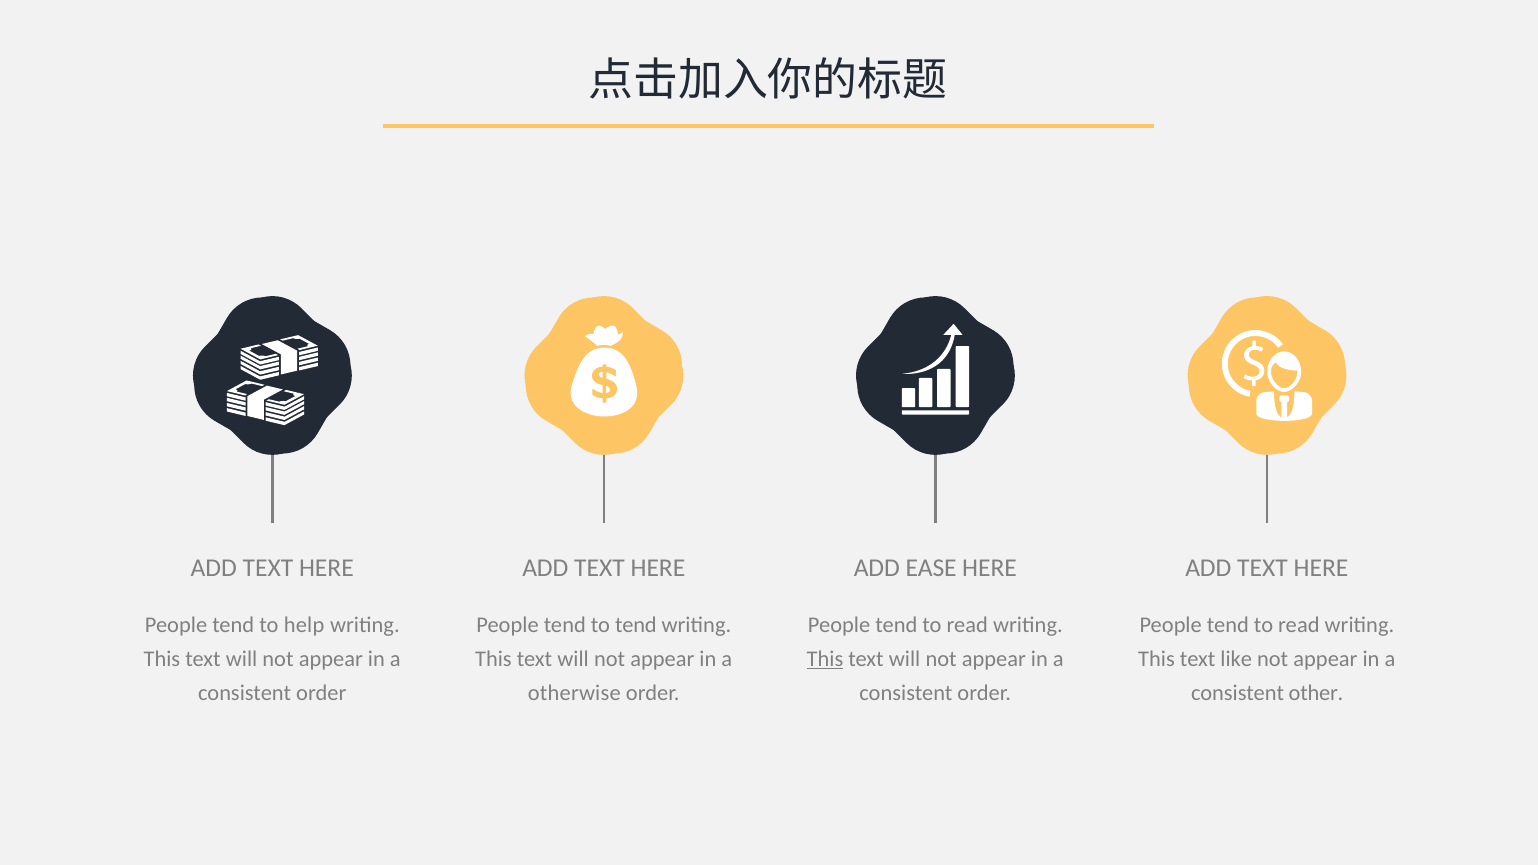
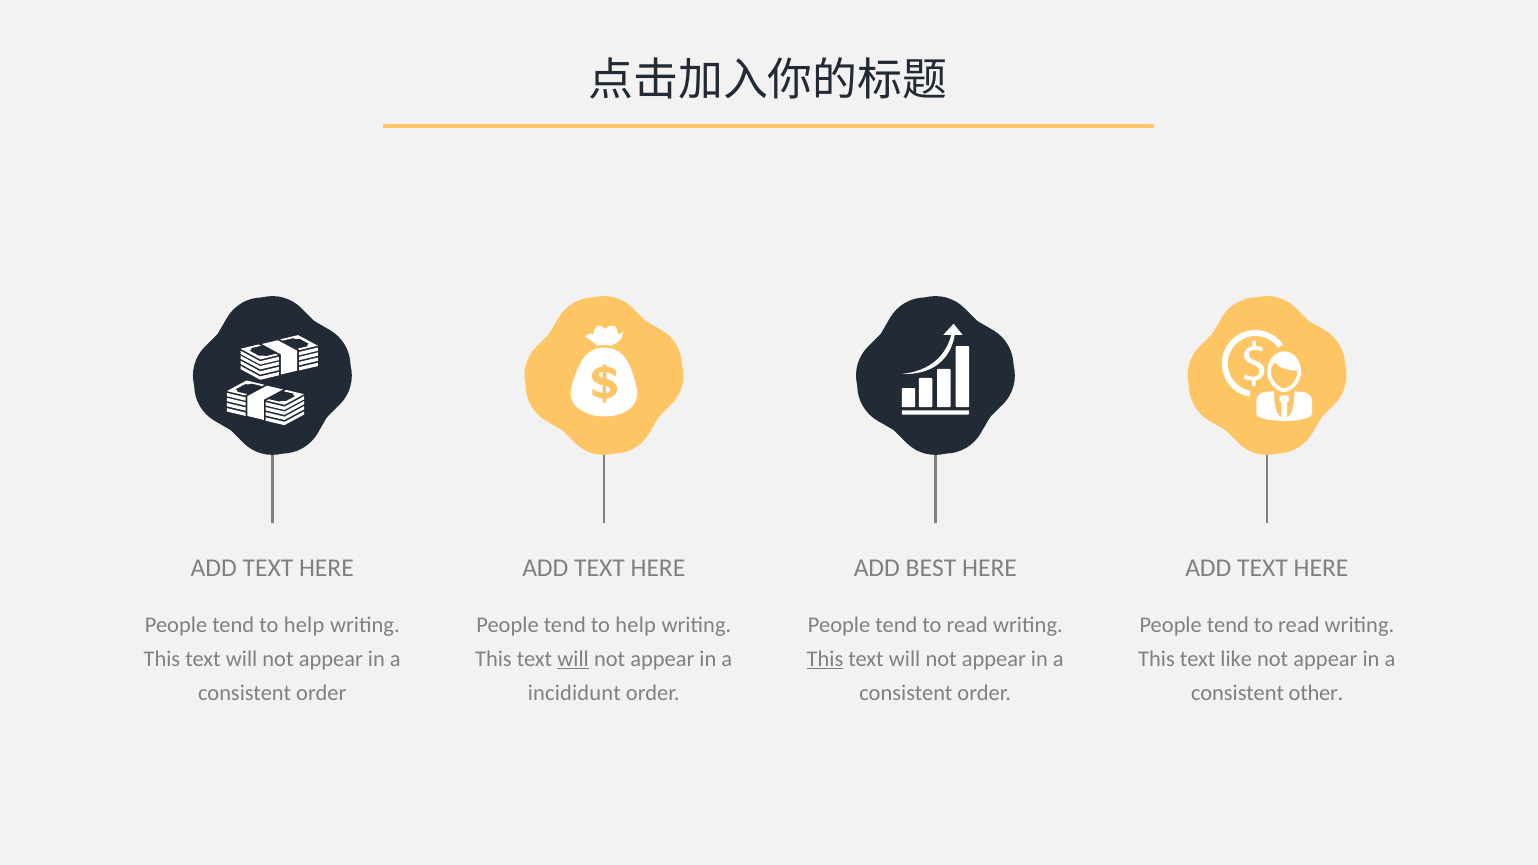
EASE: EASE -> BEST (931, 568)
tend: tend -> help (636, 626)
will underline: none -> present (573, 659)
otherwise: otherwise -> incididunt (574, 693)
